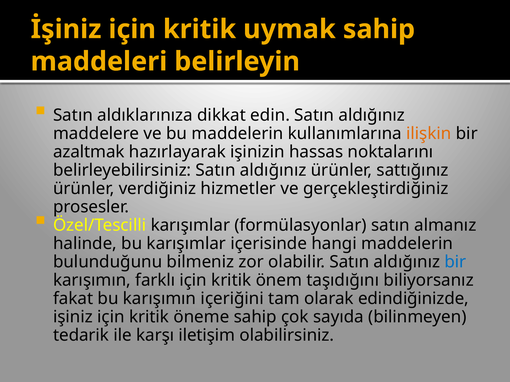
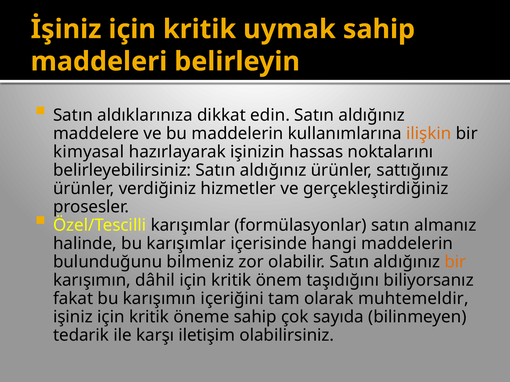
azaltmak: azaltmak -> kimyasal (89, 152)
bir colour: blue -> orange (455, 262)
farklı: farklı -> dâhil (155, 281)
edindiğinizde: edindiğinizde -> muhtemeldir (413, 299)
